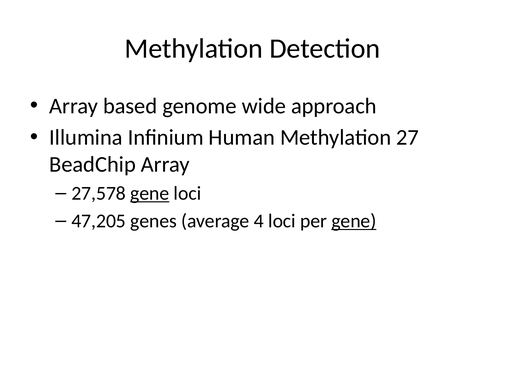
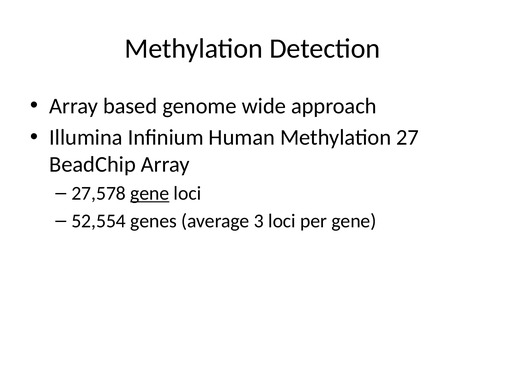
47,205: 47,205 -> 52,554 (99, 221)
4: 4 -> 3 (259, 221)
gene underline: present -> none (354, 221)
